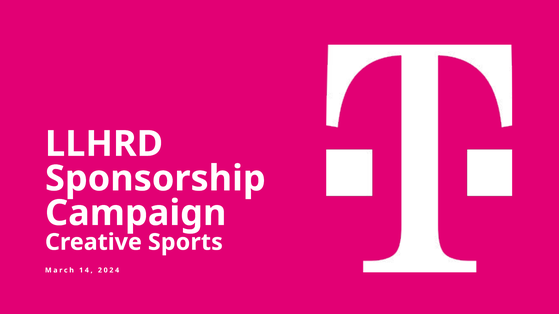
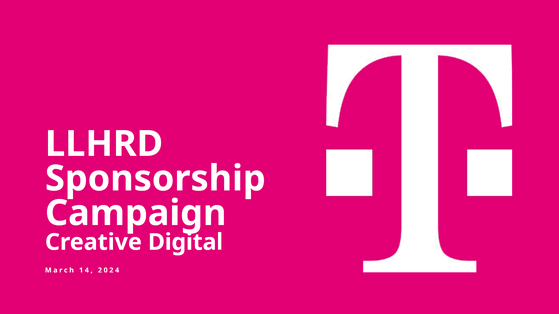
Sports: Sports -> Digital (186, 242)
